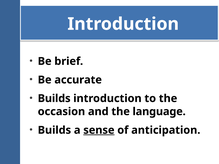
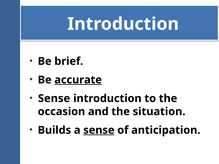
accurate underline: none -> present (78, 80)
Builds: Builds -> Sense (54, 99)
language: language -> situation (159, 112)
